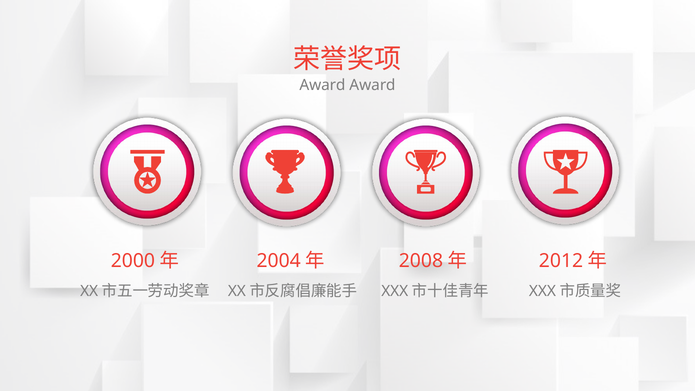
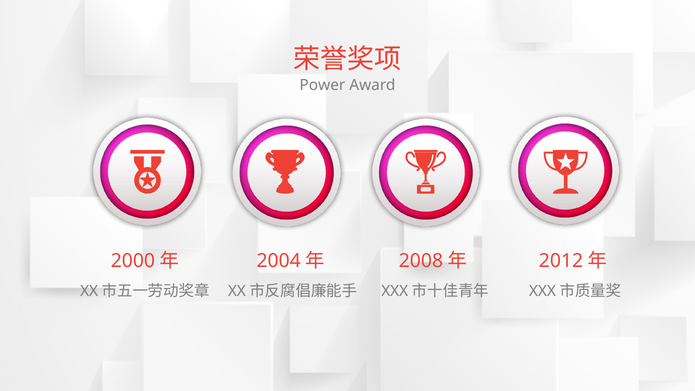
Award: Award -> Power (322, 85)
